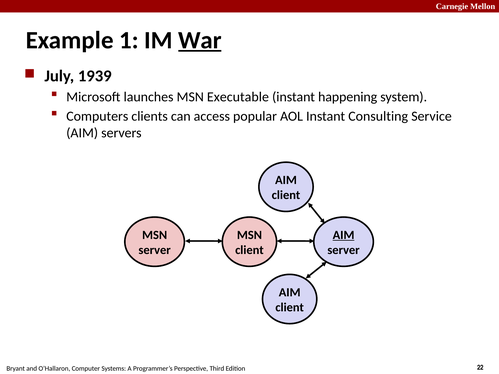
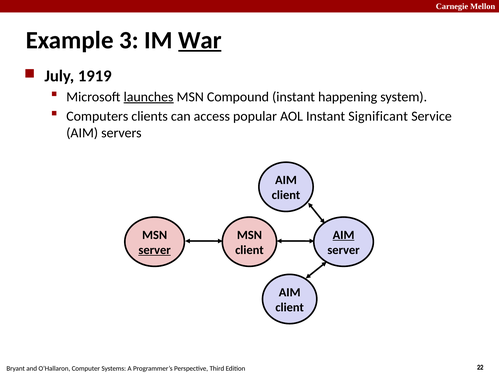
1: 1 -> 3 (129, 40)
1939: 1939 -> 1919 (95, 76)
launches underline: none -> present (149, 97)
Executable: Executable -> Compound (238, 97)
Consulting: Consulting -> Significant (378, 116)
server underline: none -> present (155, 250)
